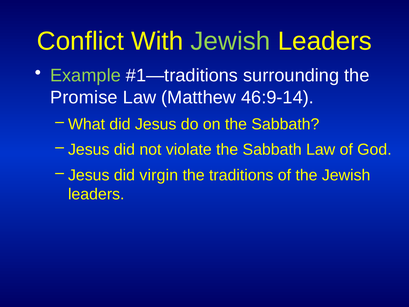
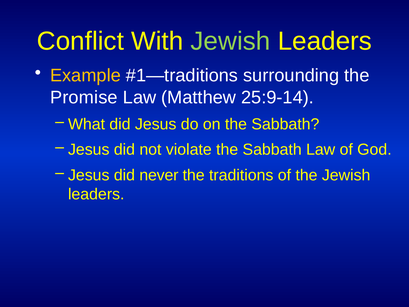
Example colour: light green -> yellow (85, 76)
46:9-14: 46:9-14 -> 25:9-14 (278, 97)
virgin: virgin -> never (159, 175)
